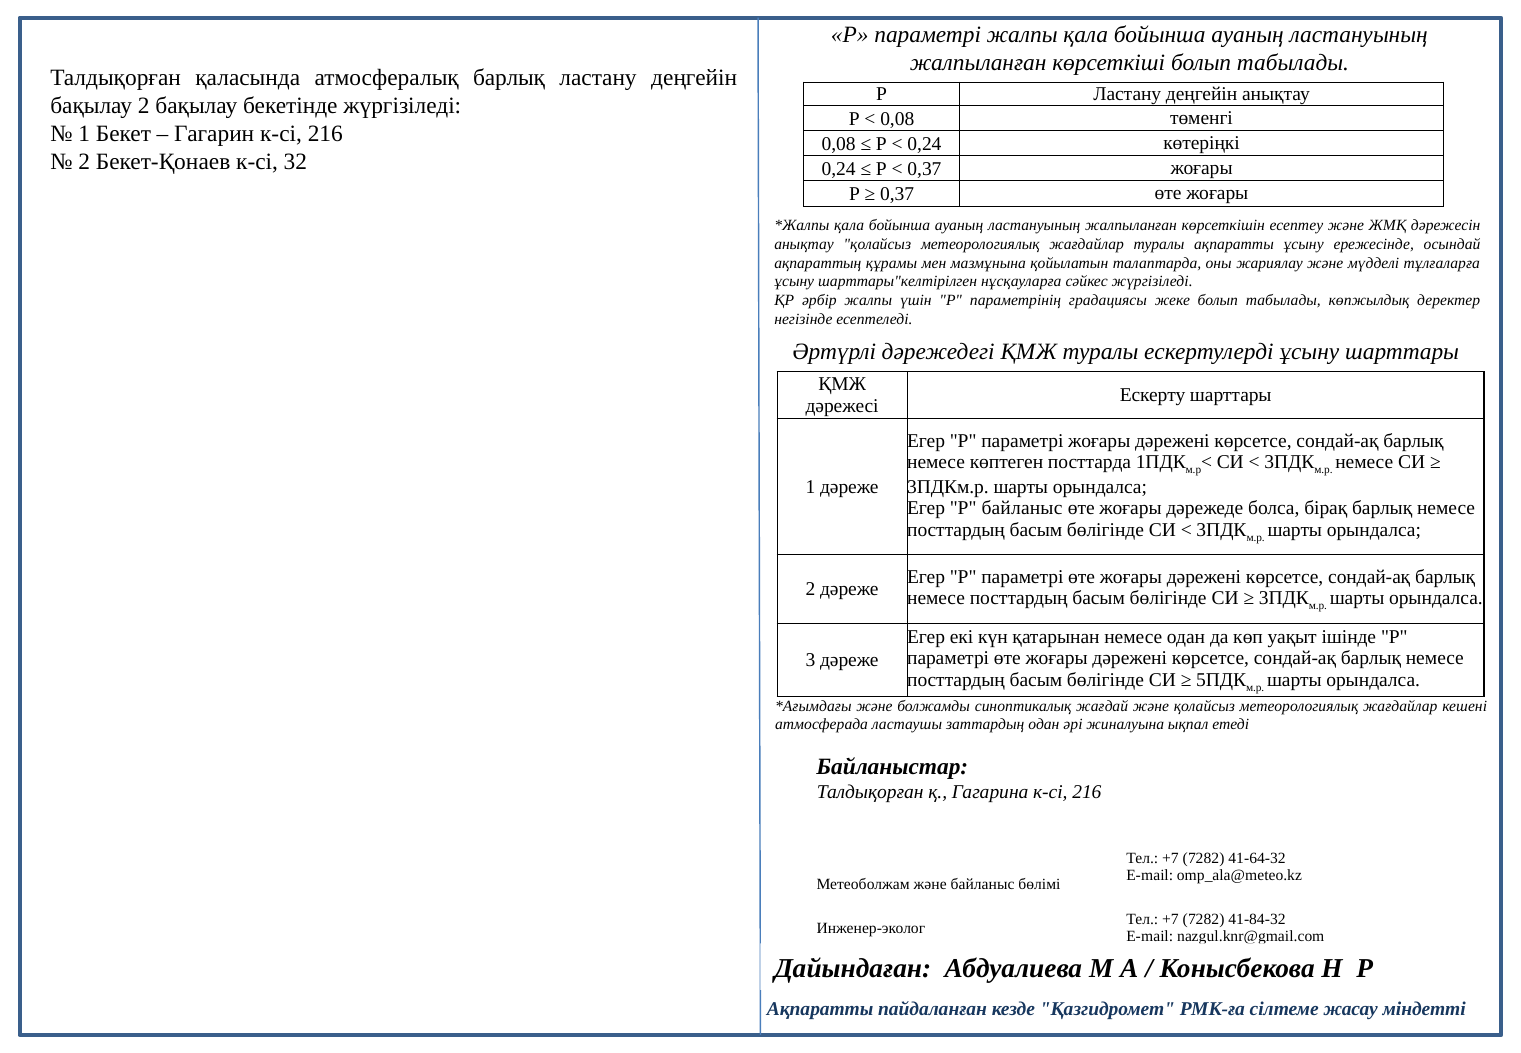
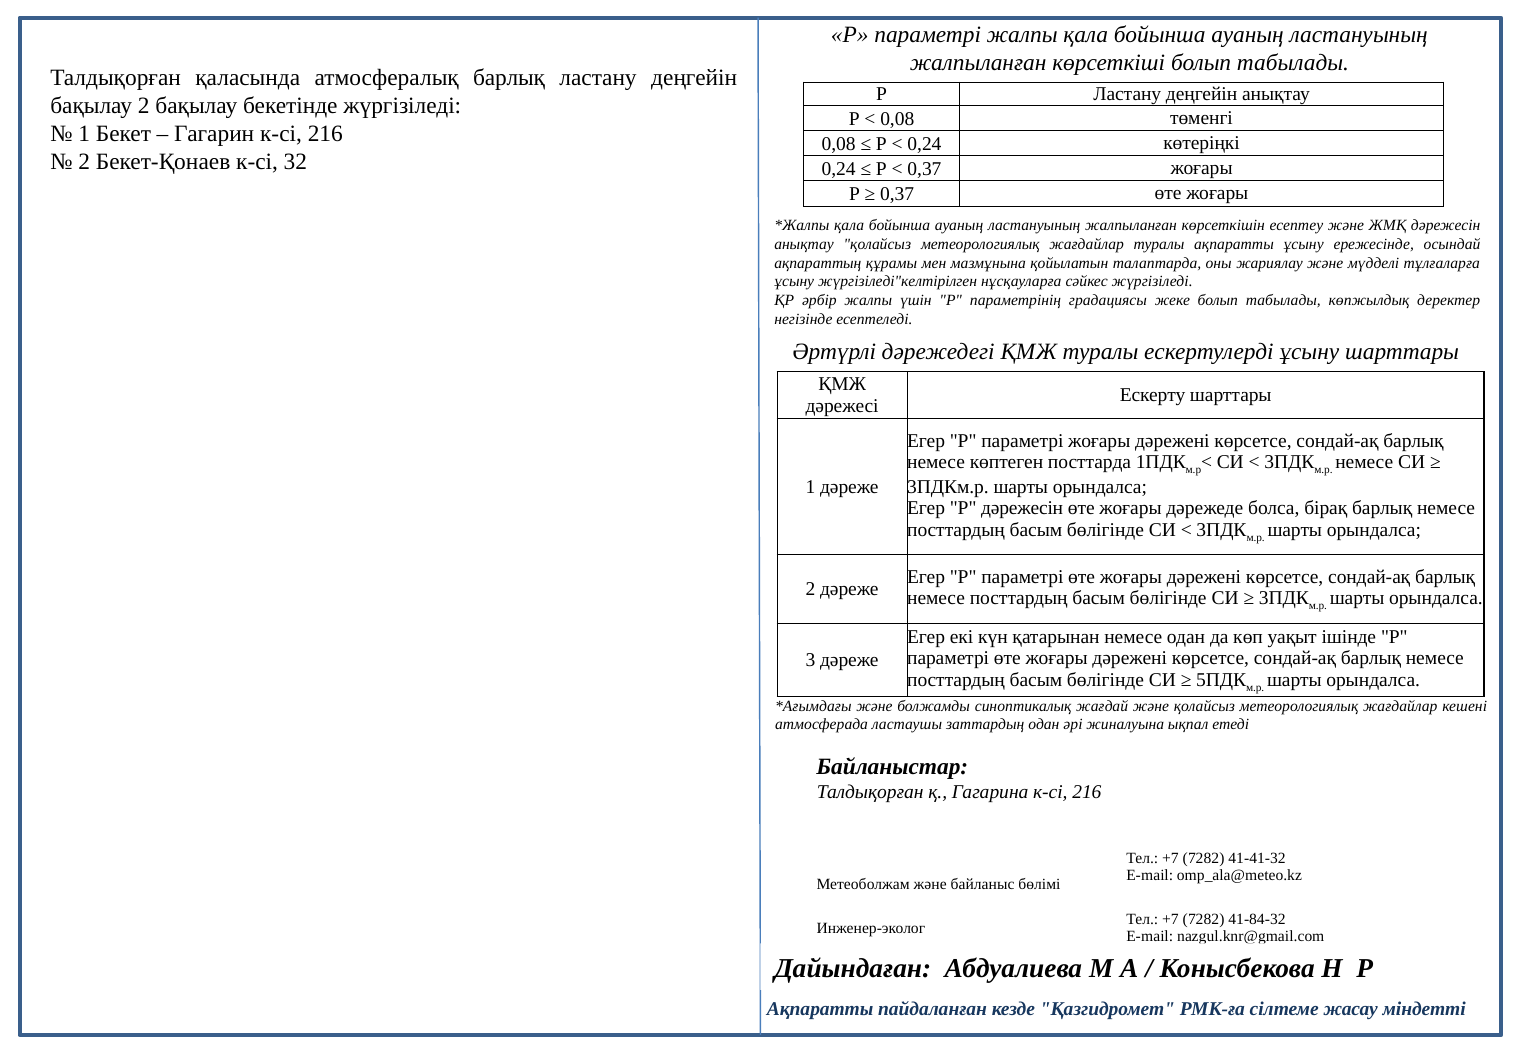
шарттары"келтірілген: шарттары"келтірілген -> жүргізіледі"келтірілген (898, 282)
P байланыс: байланыс -> дәрежесін (1022, 508)
41-64-32: 41-64-32 -> 41-41-32 (1257, 858)
